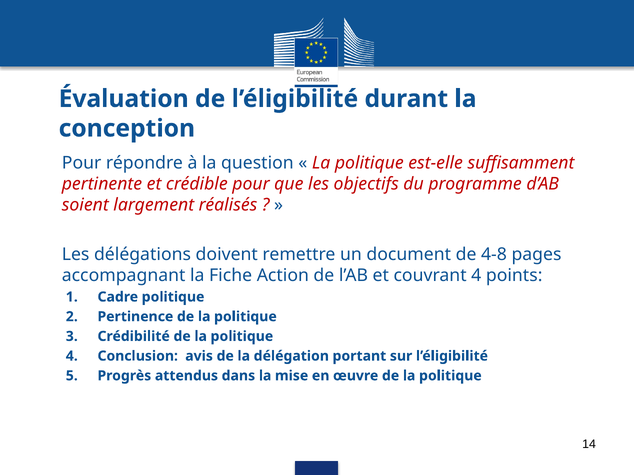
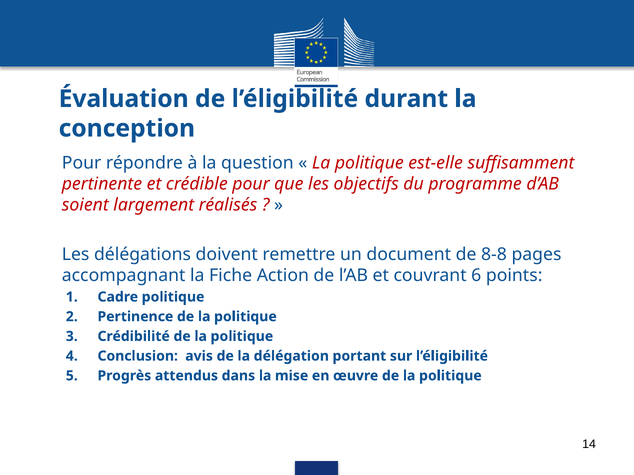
4-8: 4-8 -> 8-8 (494, 254)
couvrant 4: 4 -> 6 (476, 276)
